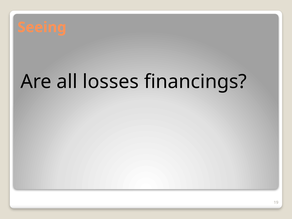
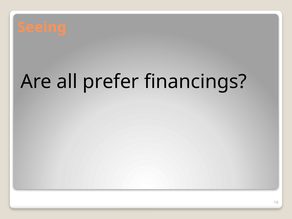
losses: losses -> prefer (111, 82)
